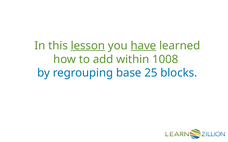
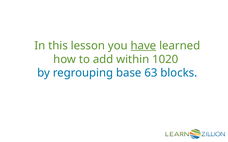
lesson underline: present -> none (88, 46)
1008: 1008 -> 1020 (165, 59)
25: 25 -> 63 (151, 73)
